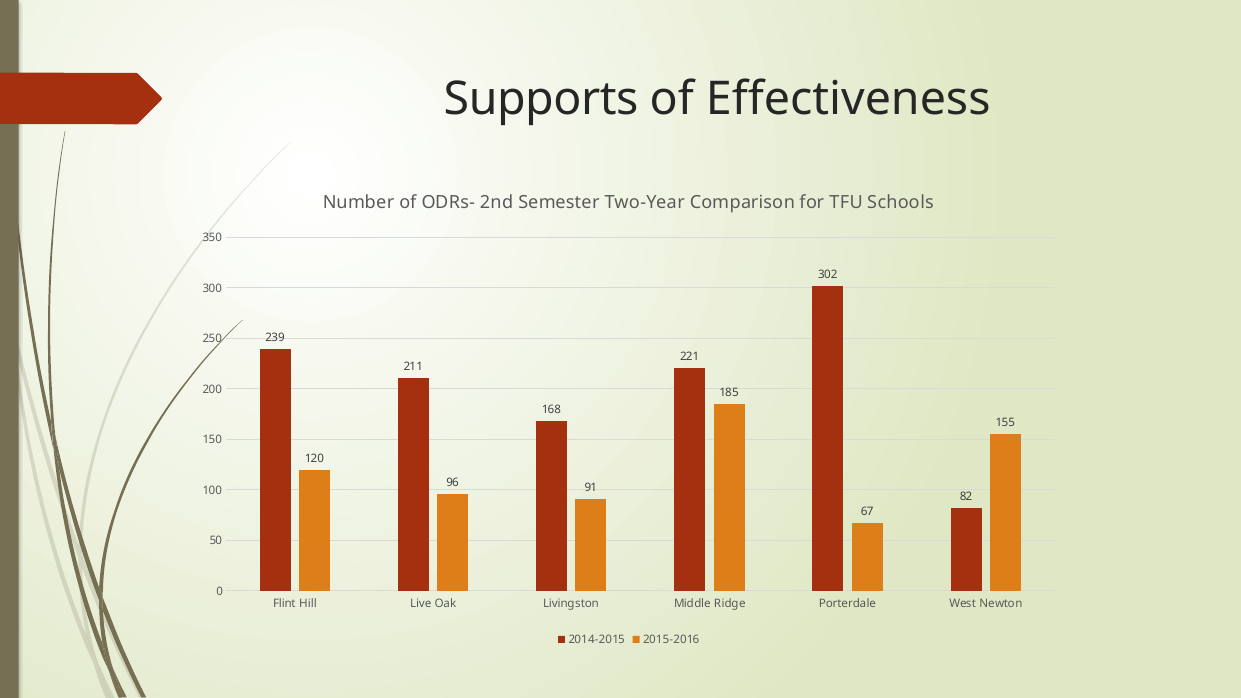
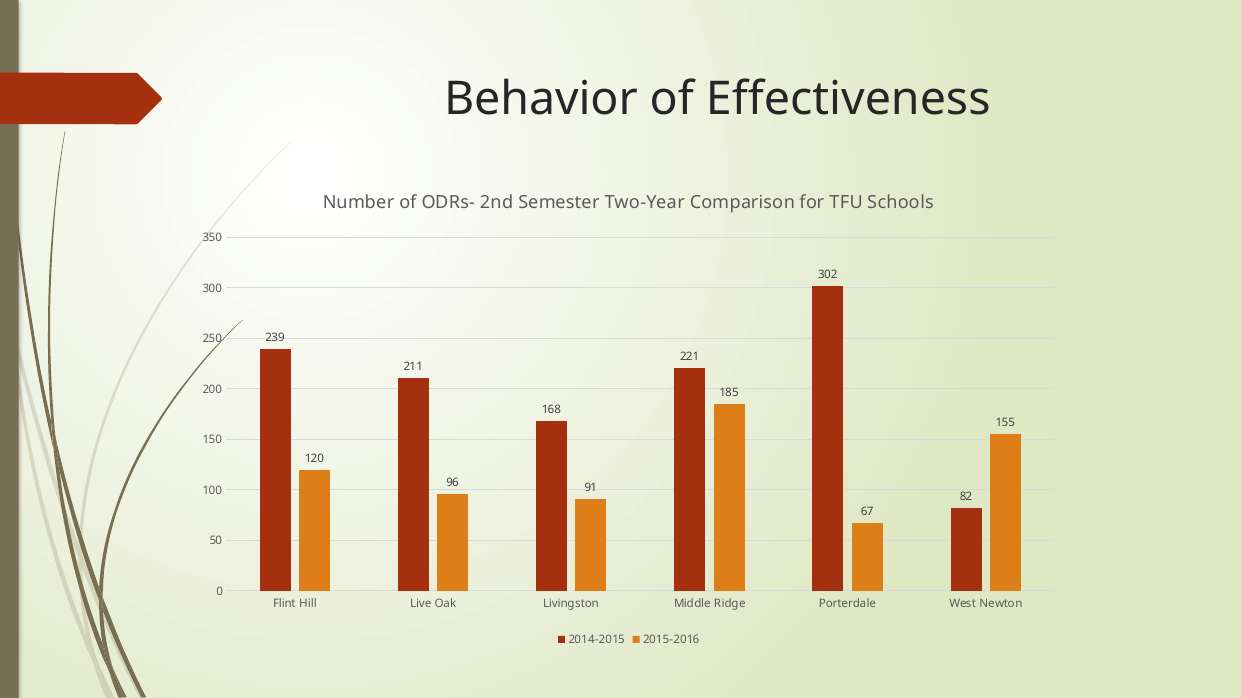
Supports: Supports -> Behavior (541, 99)
